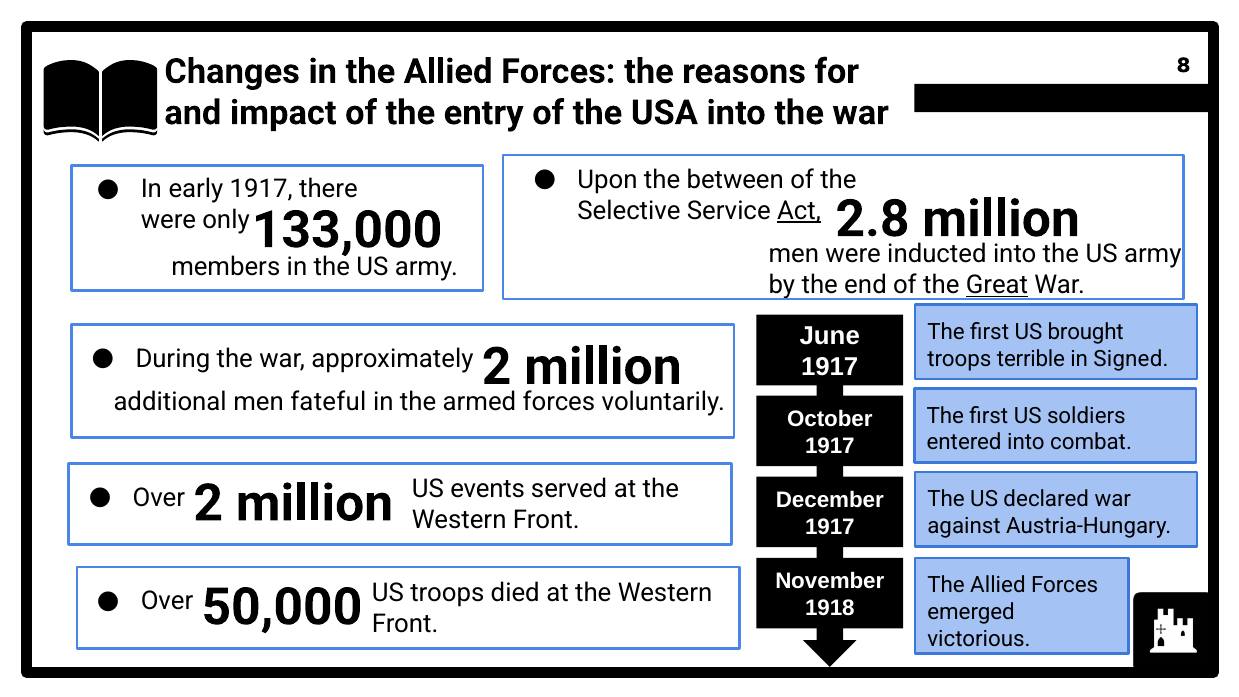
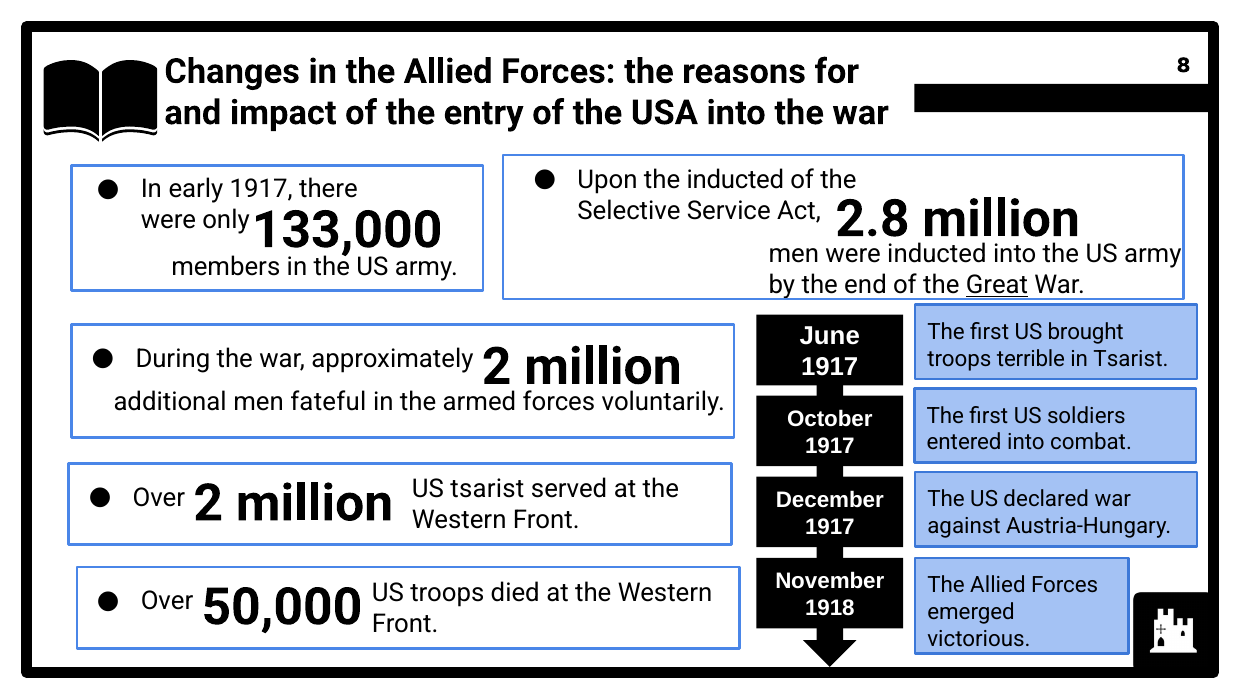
the between: between -> inducted (735, 180)
Act underline: present -> none (799, 211)
in Signed: Signed -> Tsarist (1131, 359)
US events: events -> tsarist (487, 489)
